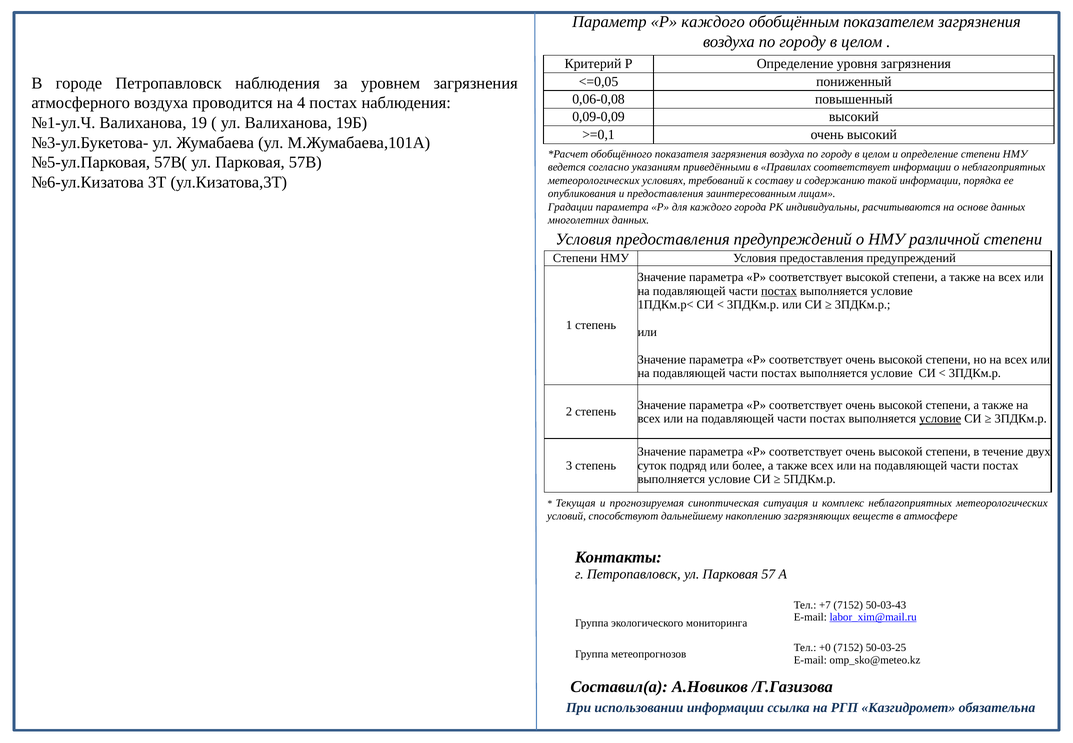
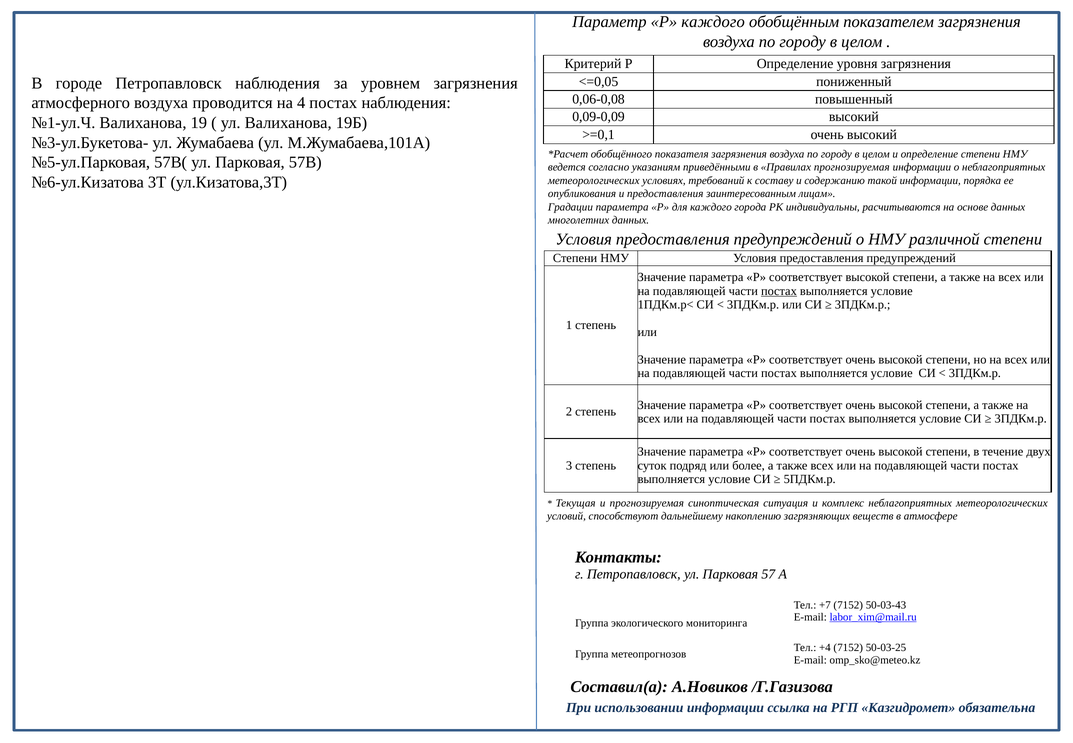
Правилах соответствует: соответствует -> прогнозируемая (852, 167)
условие underline: present -> none (940, 419)
+0: +0 -> +4 (825, 648)
